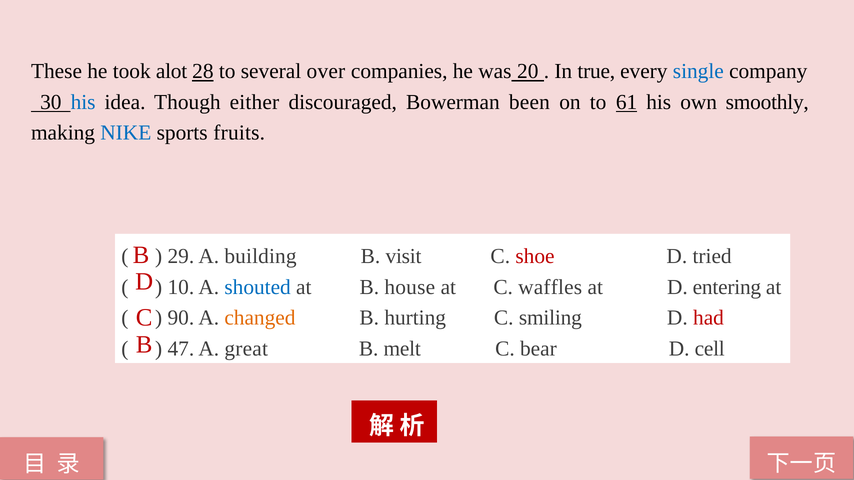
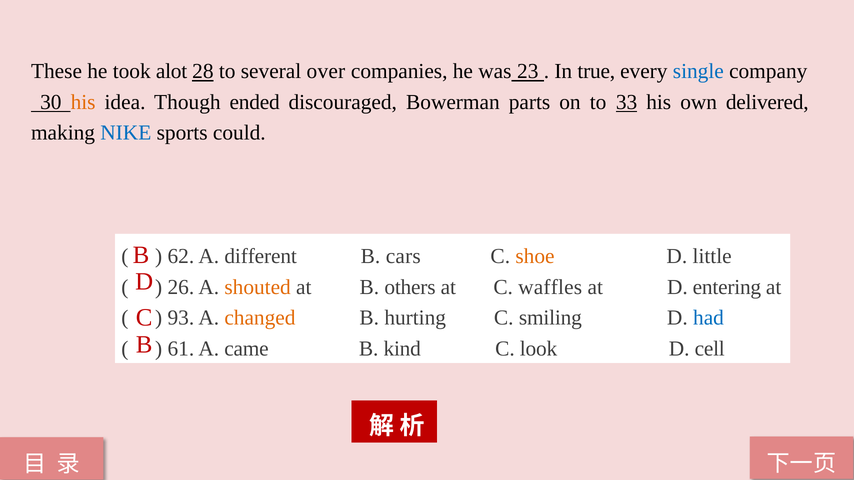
20: 20 -> 23 (528, 71)
his colour: blue -> orange (83, 102)
either: either -> ended (255, 102)
been: been -> parts (530, 102)
61: 61 -> 33 (627, 102)
smoothly: smoothly -> delivered (767, 102)
fruits: fruits -> could (239, 133)
29: 29 -> 62 (181, 257)
building: building -> different (261, 257)
visit: visit -> cars (403, 257)
shoe colour: red -> orange (535, 257)
tried: tried -> little (712, 257)
10: 10 -> 26 (181, 287)
shouted colour: blue -> orange (258, 287)
house: house -> others (410, 287)
90: 90 -> 93 (181, 318)
had colour: red -> blue (709, 318)
47: 47 -> 61 (181, 349)
great: great -> came (246, 349)
melt: melt -> kind (402, 349)
bear: bear -> look (539, 349)
